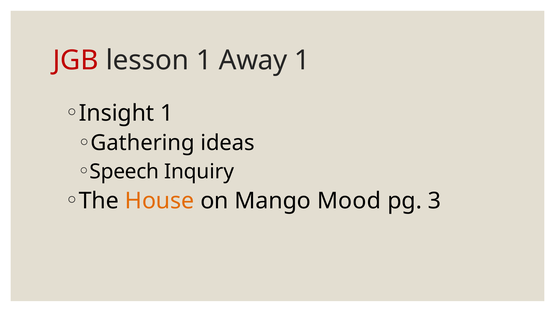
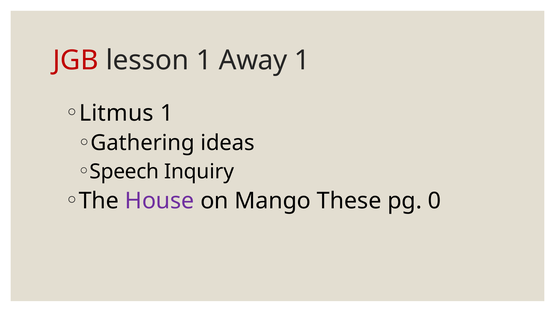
Insight: Insight -> Litmus (116, 113)
House colour: orange -> purple (160, 201)
Mood: Mood -> These (349, 201)
3: 3 -> 0 (435, 201)
